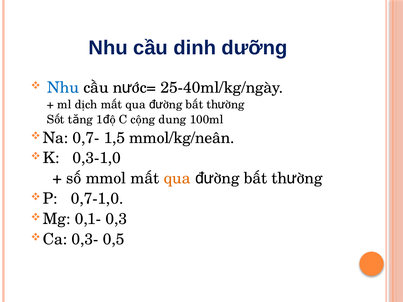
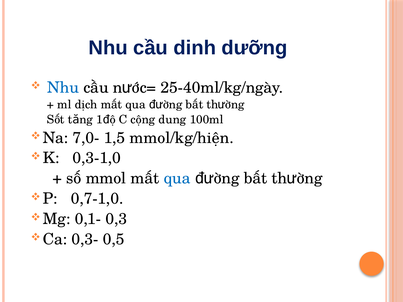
0,7-: 0,7- -> 7,0- (86, 138)
mmol/kg/neân: mmol/kg/neân -> mmol/kg/hiện (182, 138)
qua colour: orange -> blue (177, 179)
